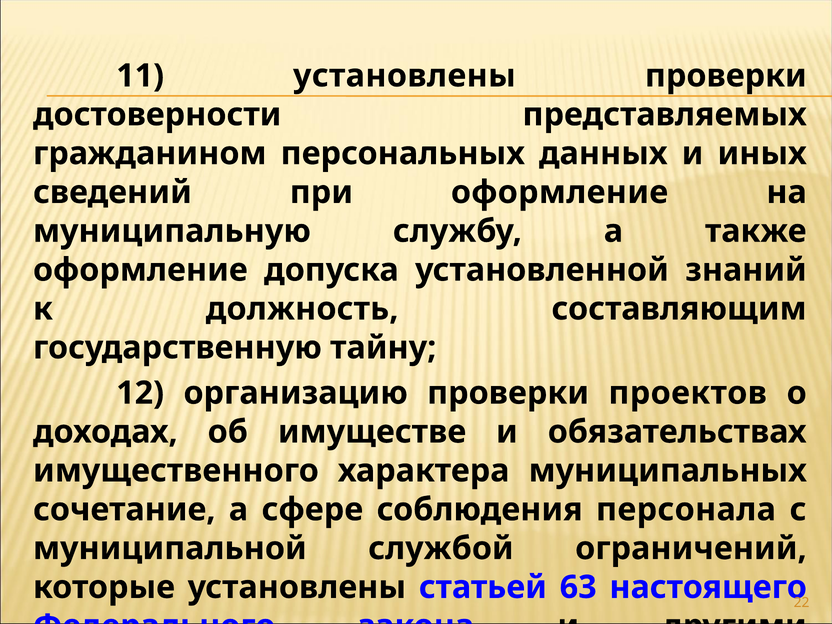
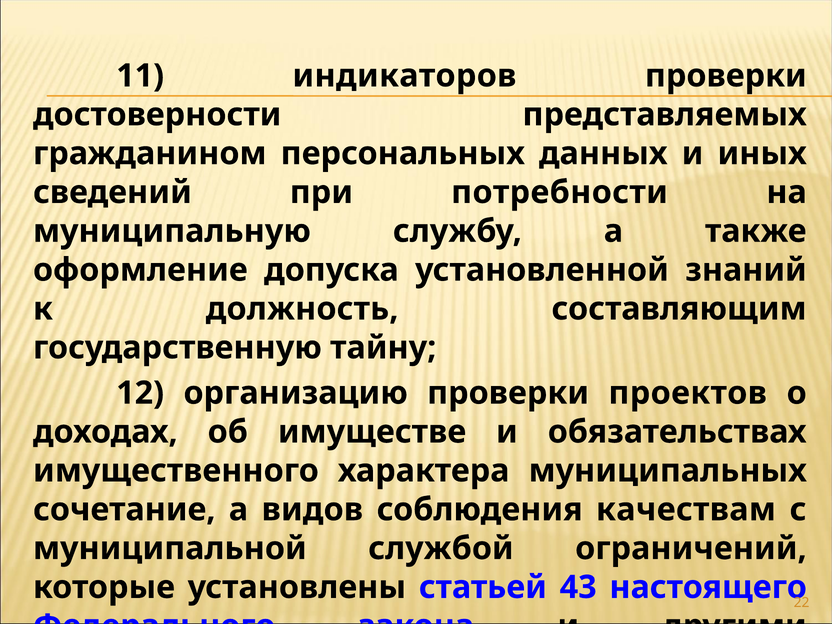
11 установлены: установлены -> индикаторов (404, 76)
при оформление: оформление -> потребности (559, 192)
сфере: сфере -> видов (312, 510)
персонала: персонала -> качествам (686, 510)
63: 63 -> 43 (578, 587)
